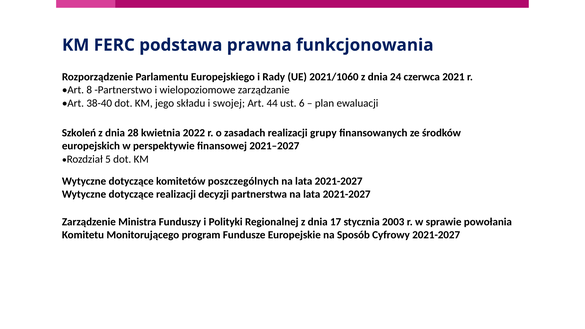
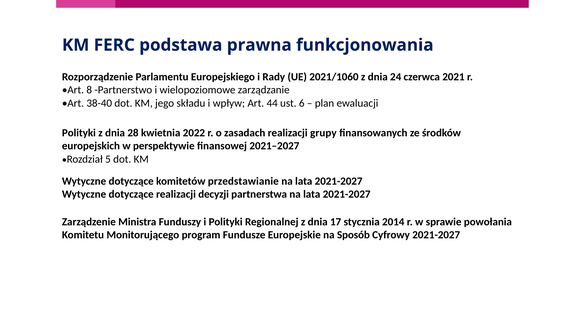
swojej: swojej -> wpływ (229, 103)
Szkoleń: Szkoleń -> Polityki (79, 133)
poszczególnych: poszczególnych -> przedstawianie (243, 181)
2003: 2003 -> 2014 (393, 222)
